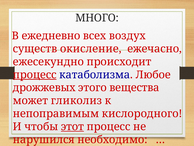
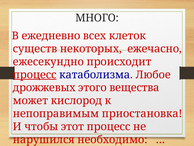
воздух: воздух -> клеток (127, 36)
окисление: окисление -> некоторых (91, 49)
гликолиз: гликолиз -> кислород (76, 100)
кислородного: кислородного -> приостановка (142, 113)
этот underline: present -> none (72, 126)
